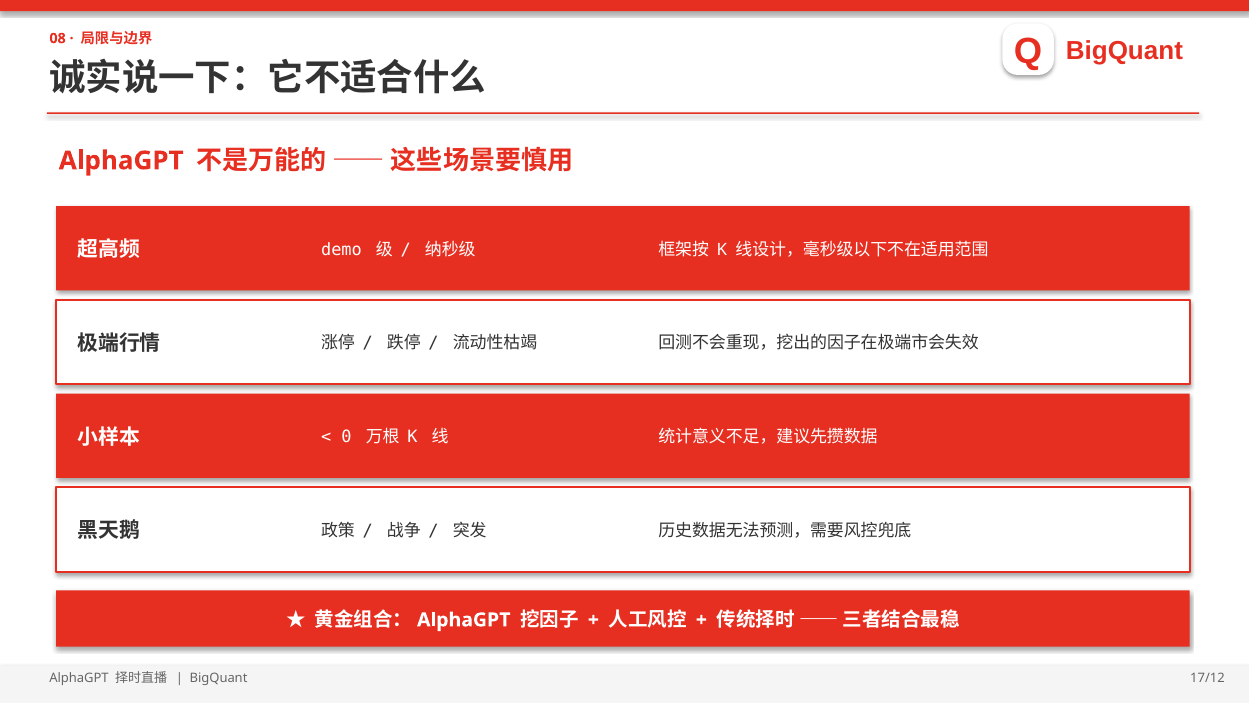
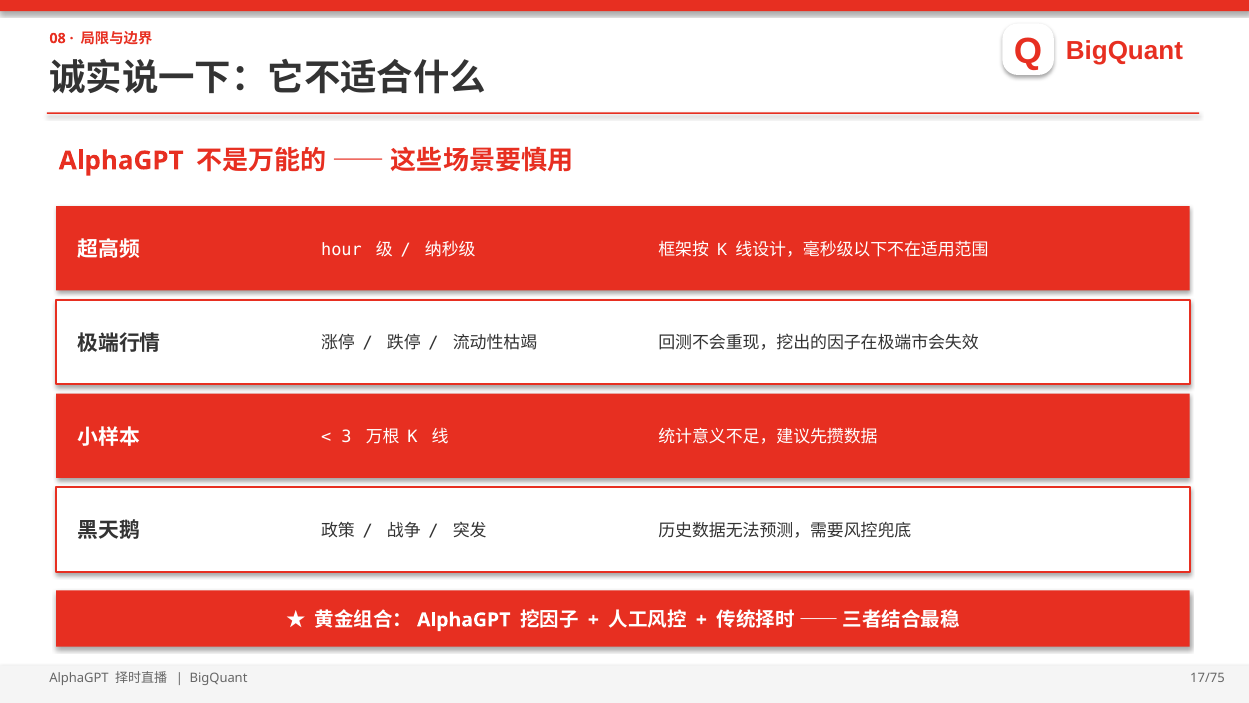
demo: demo -> hour (341, 249)
0: 0 -> 3 (347, 437)
17/12: 17/12 -> 17/75 (1207, 678)
